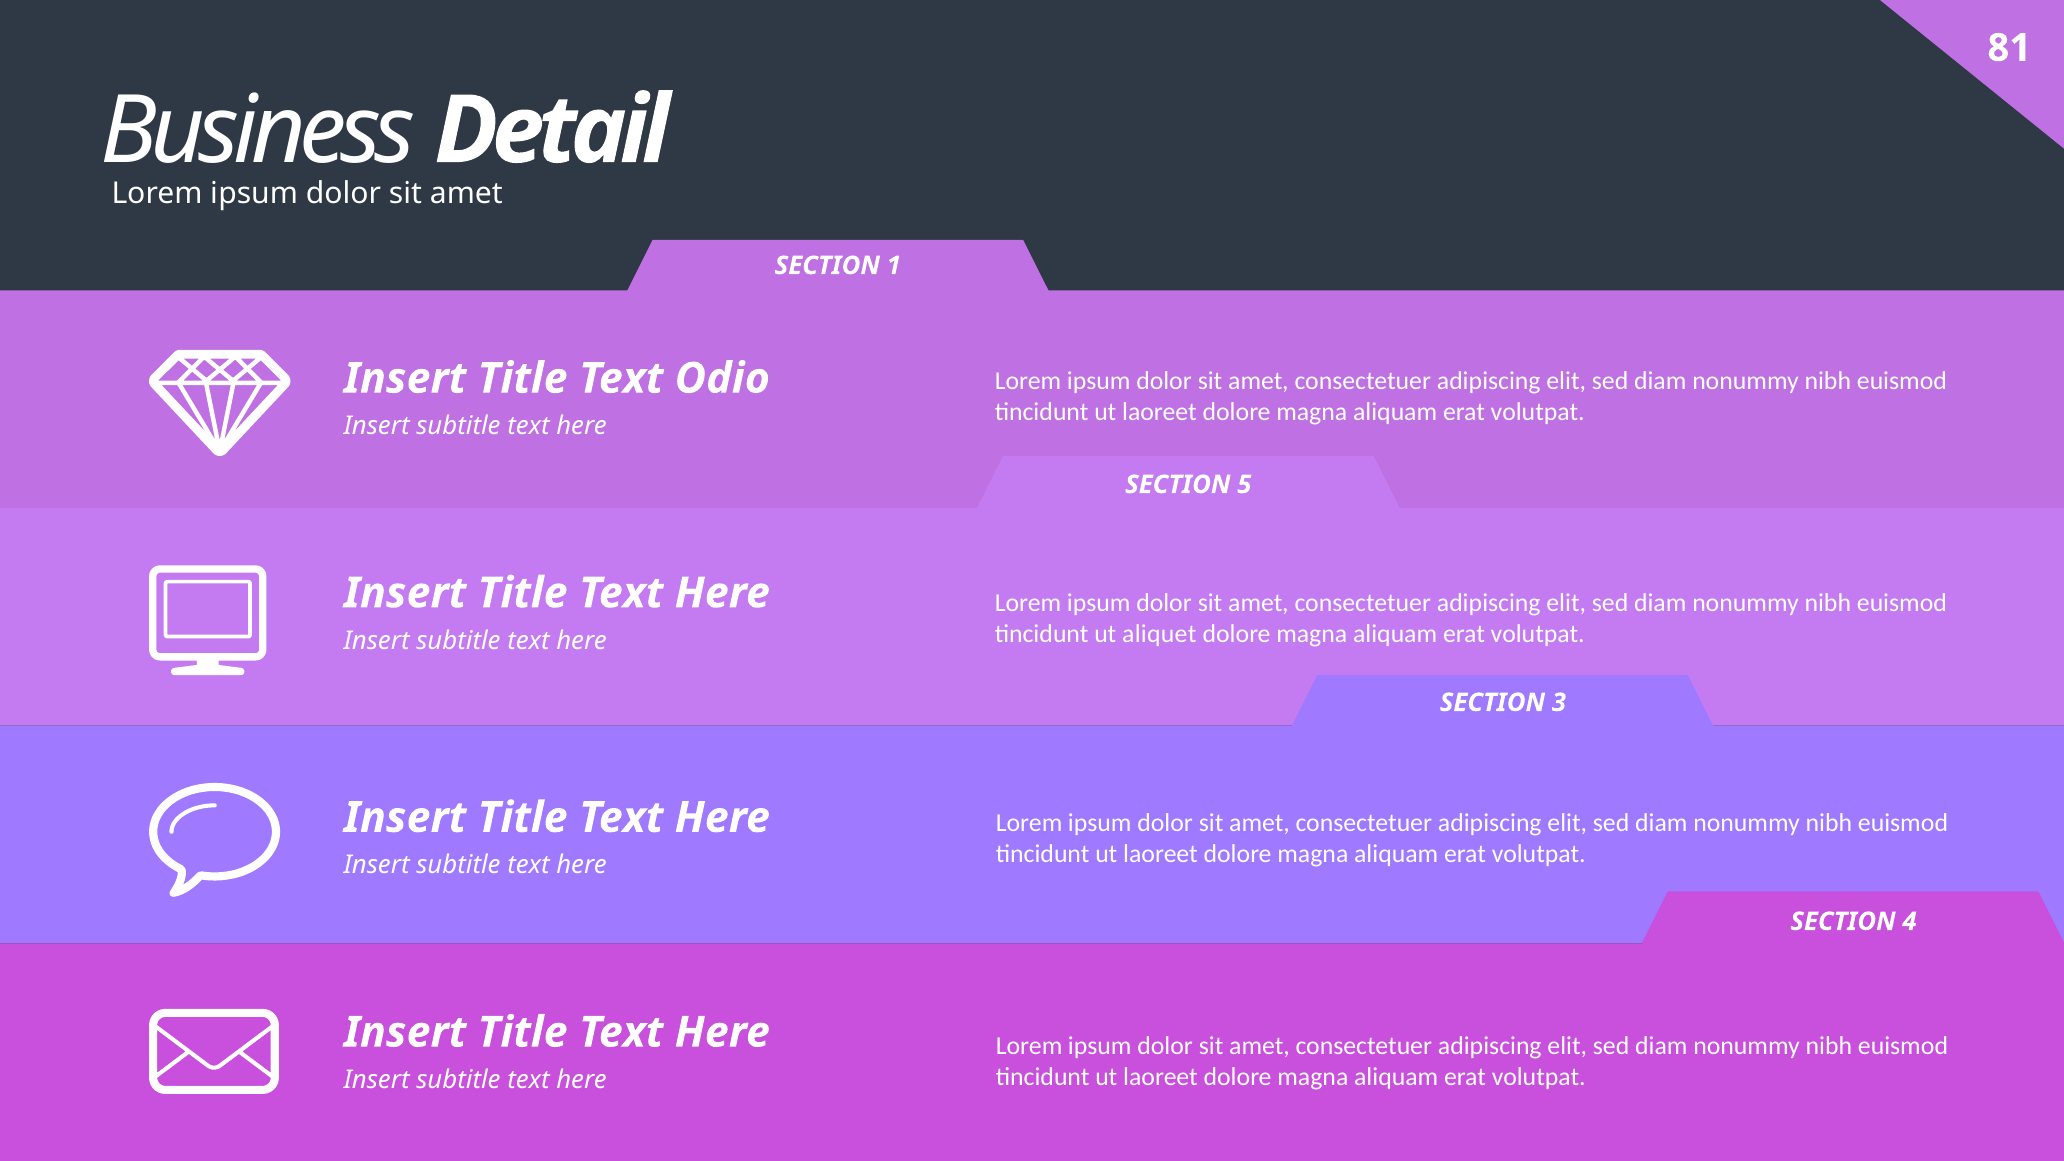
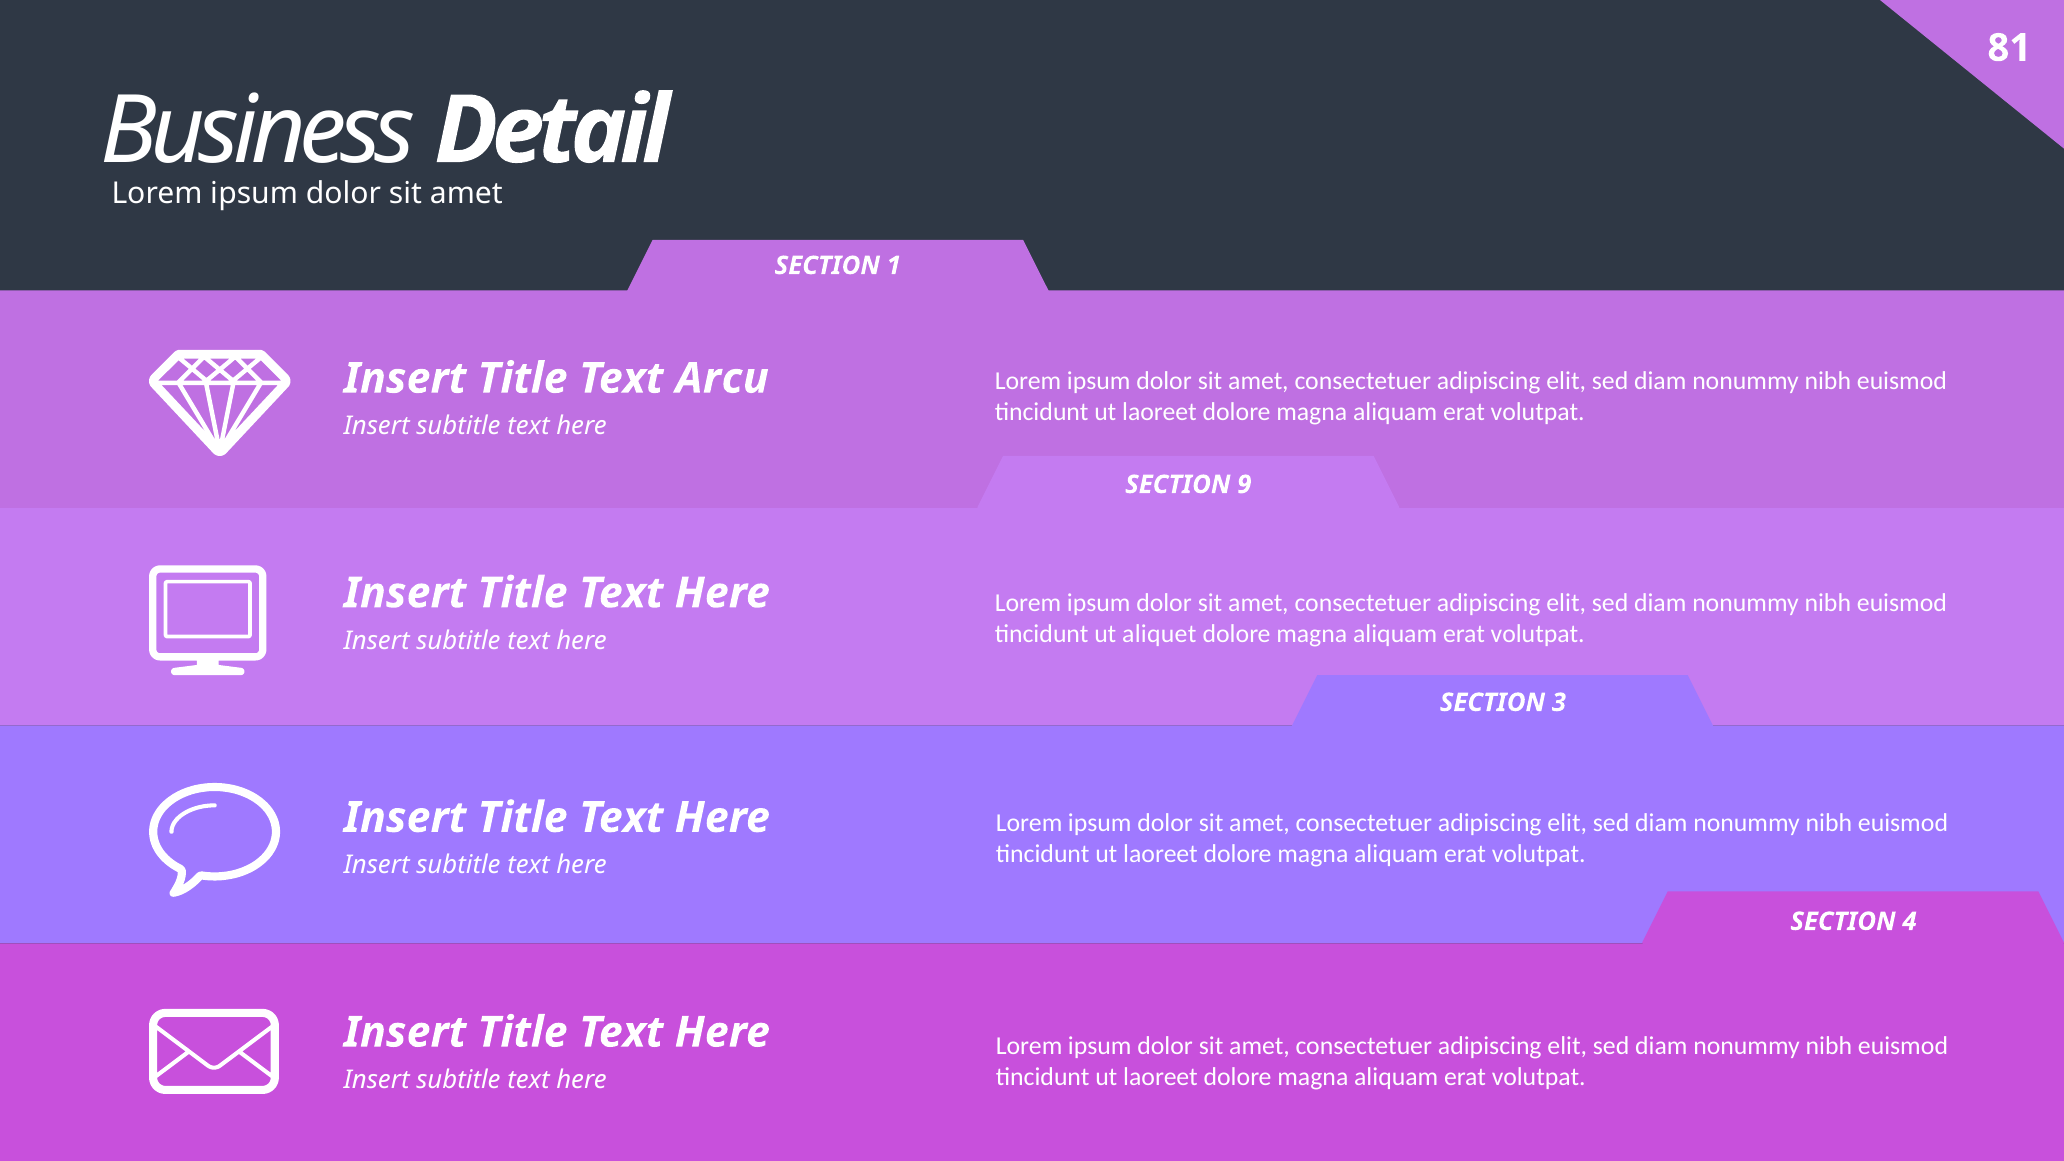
Odio: Odio -> Arcu (722, 379)
5: 5 -> 9 (1244, 485)
